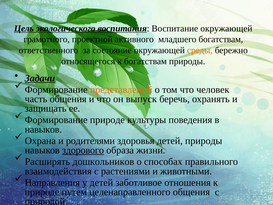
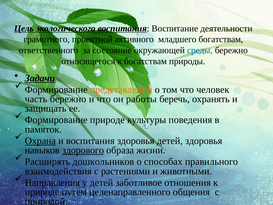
Воспитание окружающей: окружающей -> деятельности (226, 28)
среды colour: orange -> blue (200, 50)
часть общения: общения -> бережно (68, 99)
выпуск: выпуск -> работы (141, 99)
навыков: навыков -> памяток (43, 129)
Охрана underline: none -> present (40, 141)
и родителями: родителями -> воспитания (90, 141)
детей природы: природы -> здоровья (204, 141)
